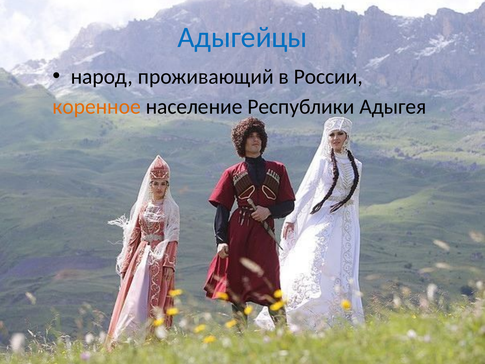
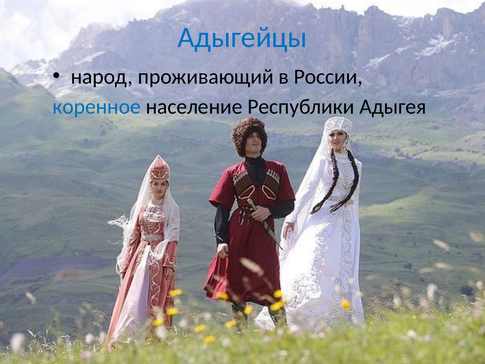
коренное colour: orange -> blue (97, 107)
